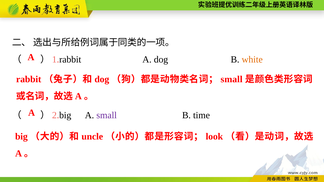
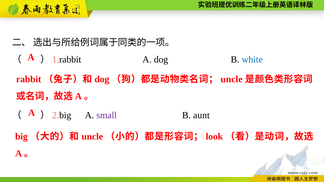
white colour: orange -> blue (252, 60)
small: small -> uncle (232, 79)
time: time -> aunt (201, 116)
